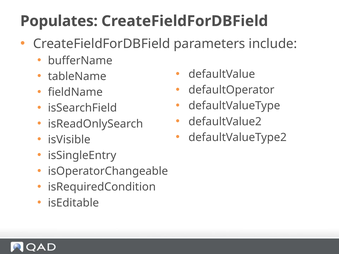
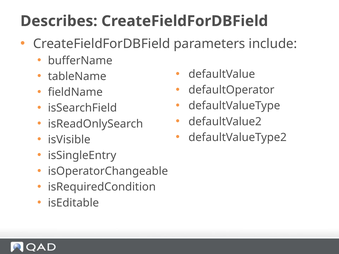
Populates: Populates -> Describes (59, 21)
